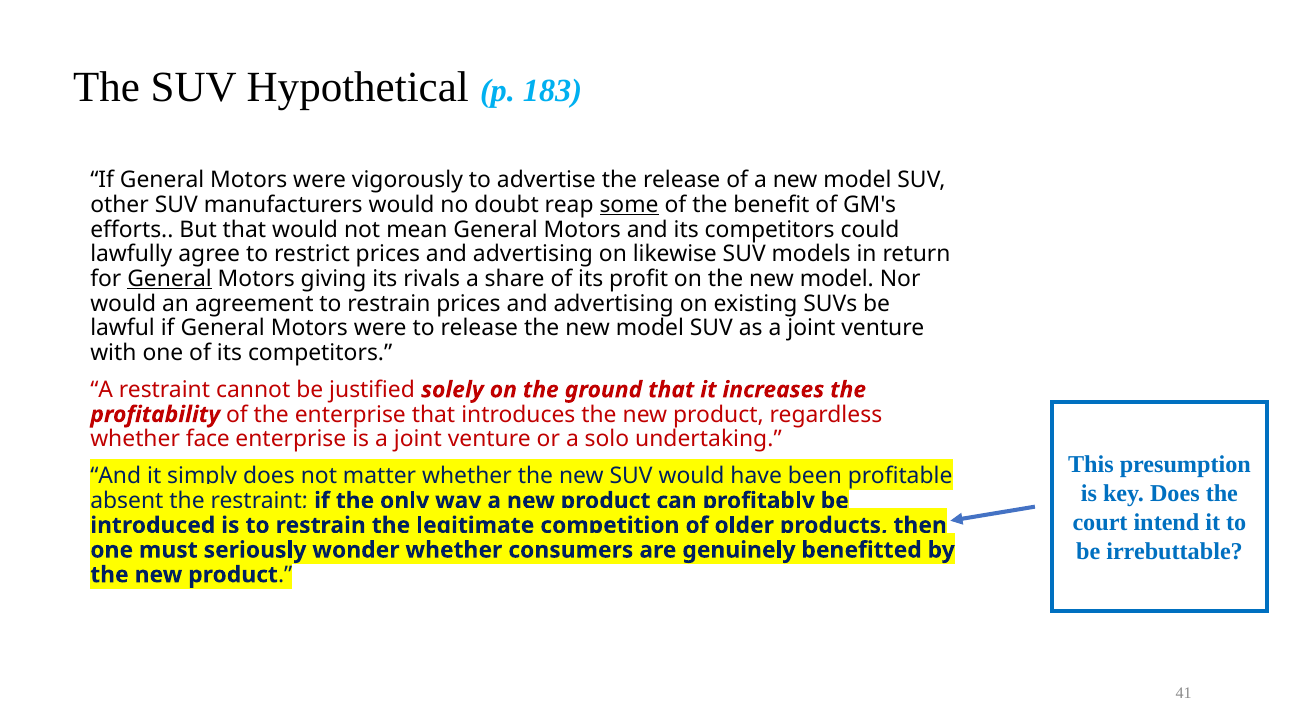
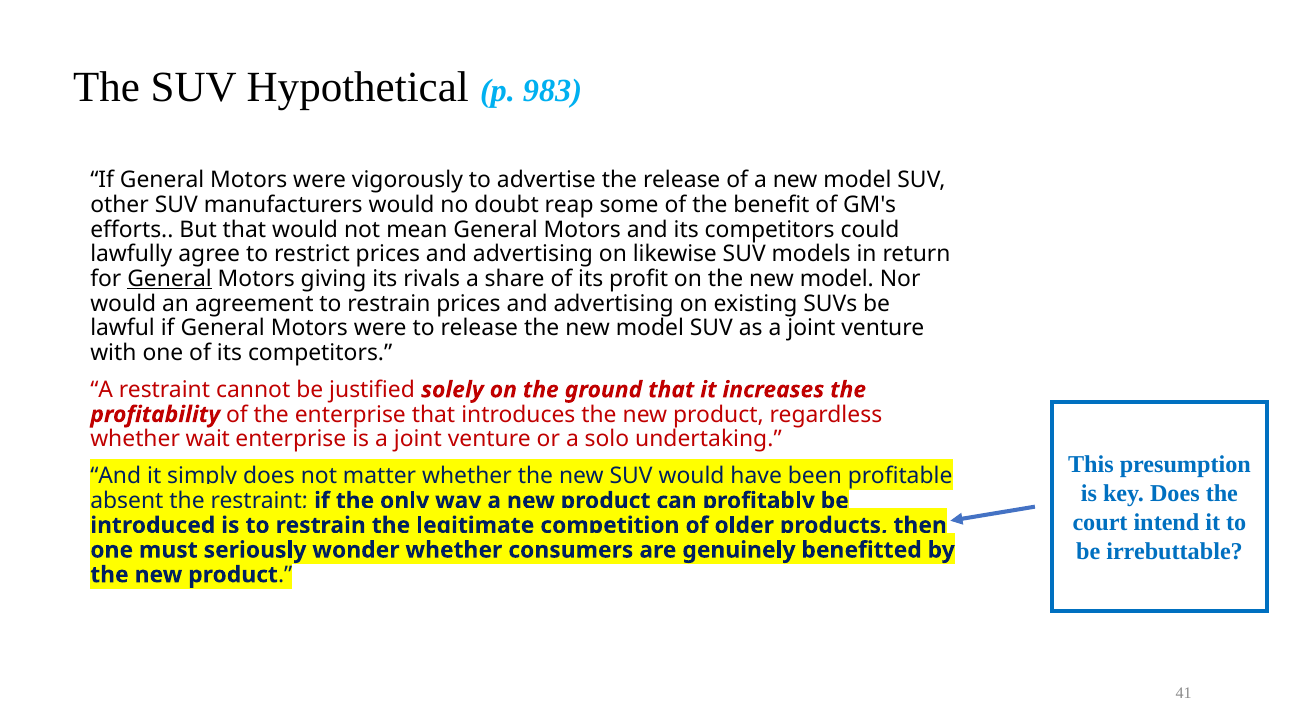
183: 183 -> 983 (552, 91)
some underline: present -> none (629, 205)
face: face -> wait (208, 439)
